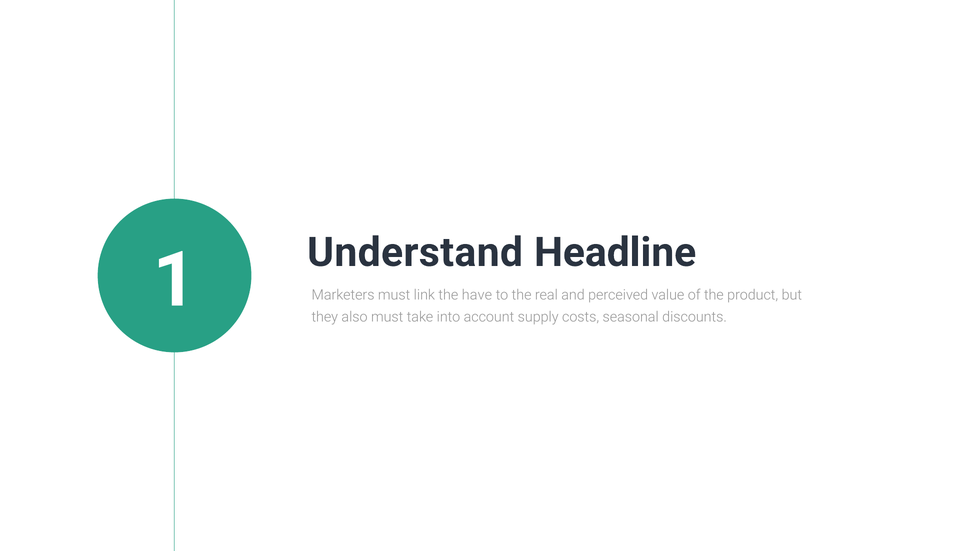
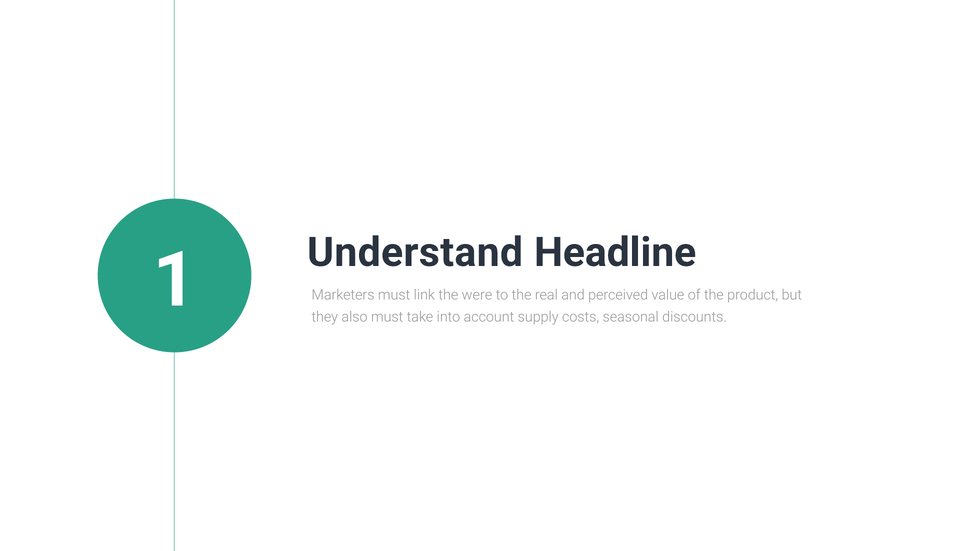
have: have -> were (477, 295)
